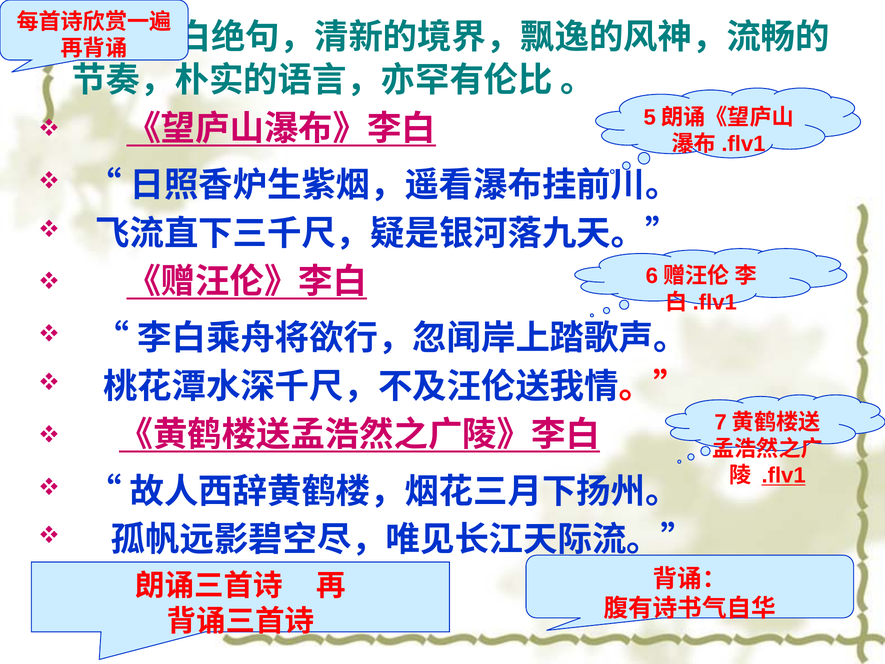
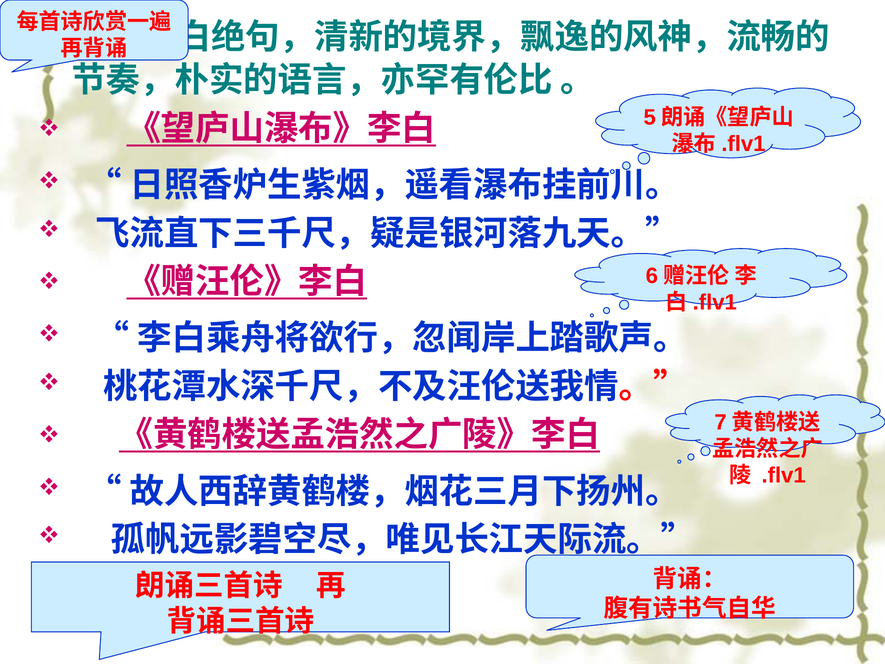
.flv1 underline: present -> none (784, 475)
